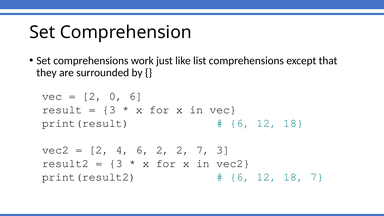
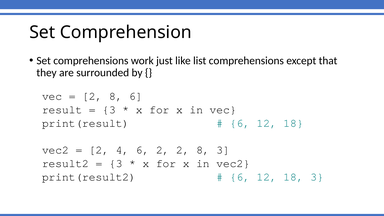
0: 0 -> 8 (116, 96)
2 2 7: 7 -> 8 (203, 150)
18 7: 7 -> 3 (317, 177)
